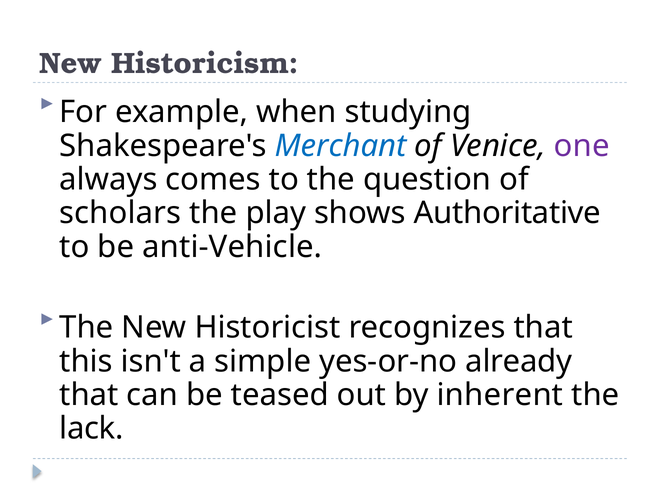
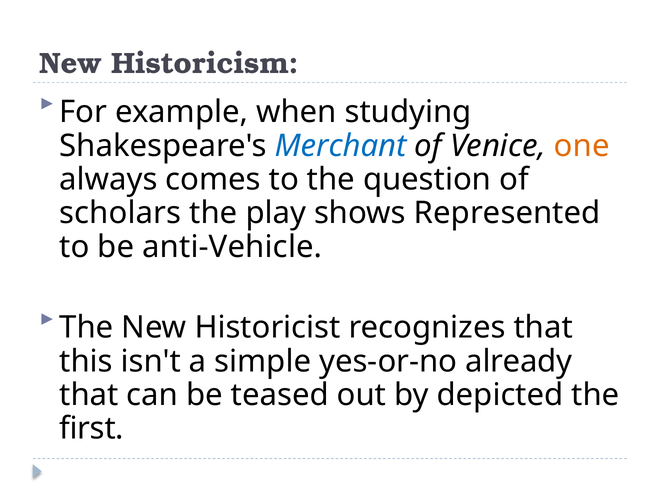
one colour: purple -> orange (582, 146)
Authoritative: Authoritative -> Represented (507, 213)
inherent: inherent -> depicted (500, 395)
lack: lack -> first (91, 429)
